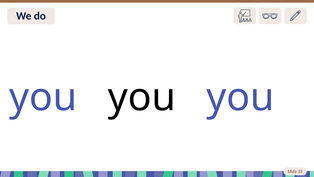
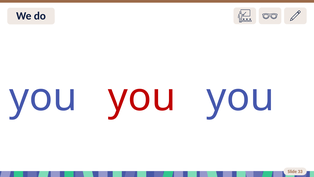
you colour: black -> red (142, 97)
